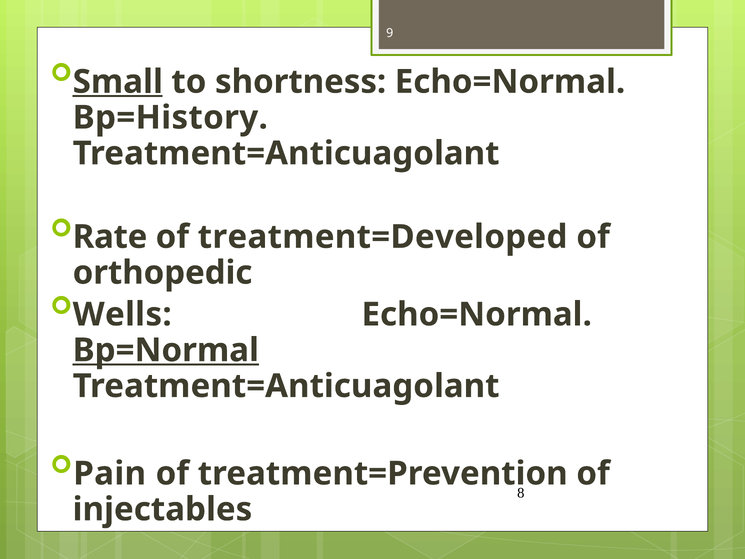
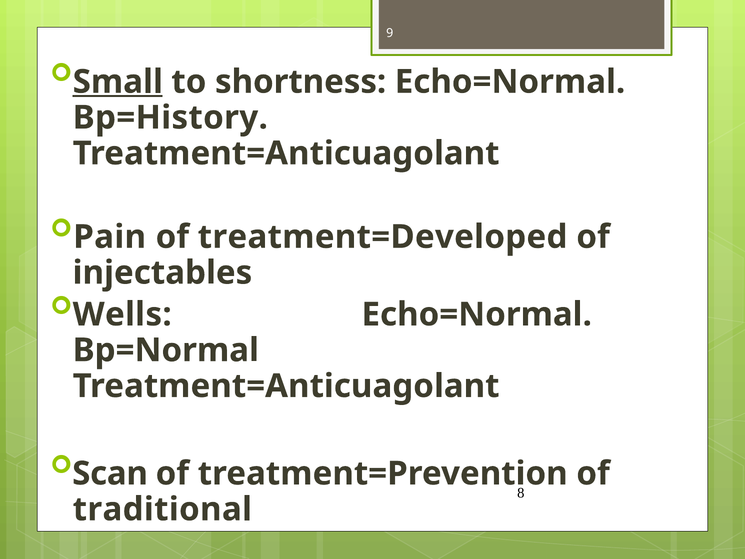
Rate: Rate -> Pain (110, 237)
orthopedic: orthopedic -> injectables (162, 273)
Bp=Normal underline: present -> none (166, 350)
Pain: Pain -> Scan (110, 473)
injectables: injectables -> traditional (162, 509)
